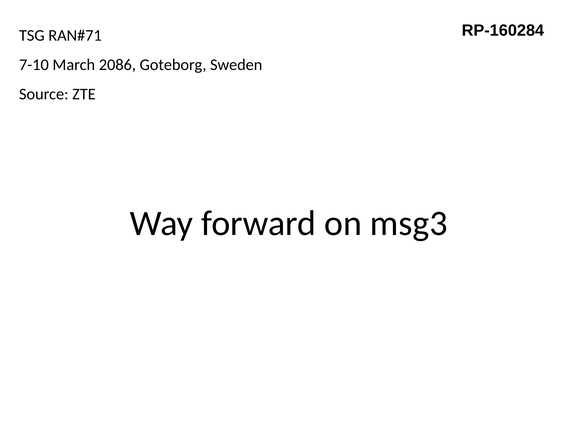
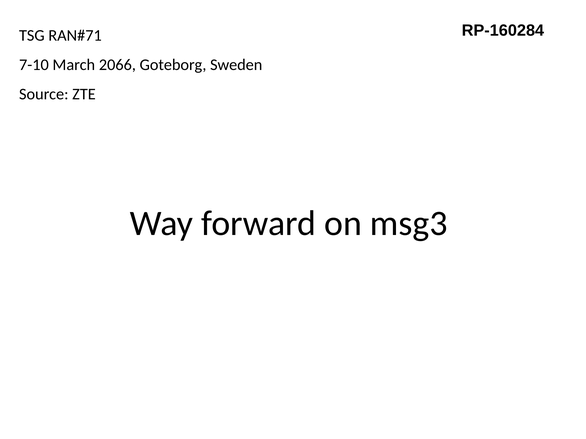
2086: 2086 -> 2066 (117, 65)
